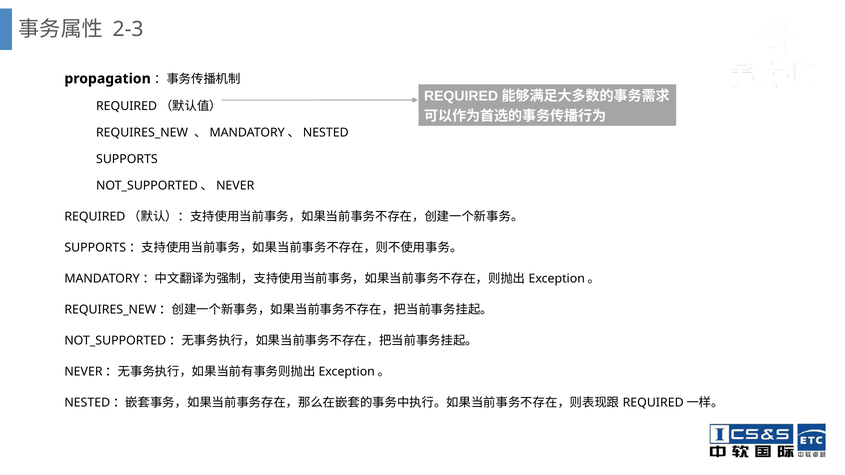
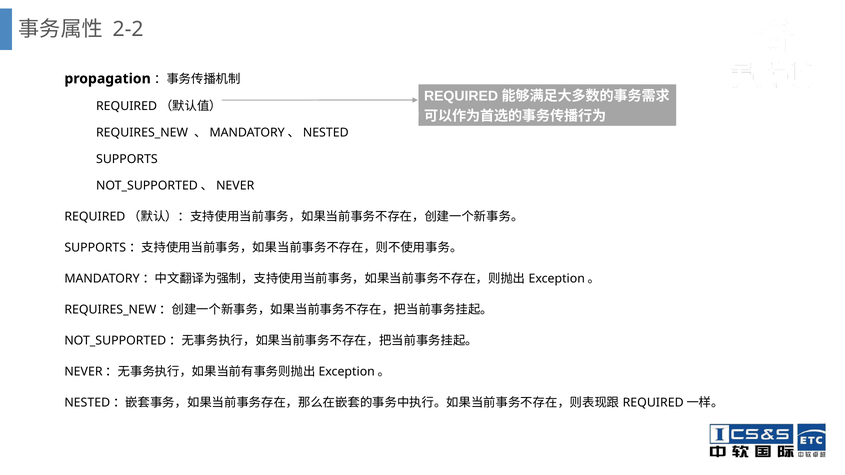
2-3: 2-3 -> 2-2 (128, 29)
